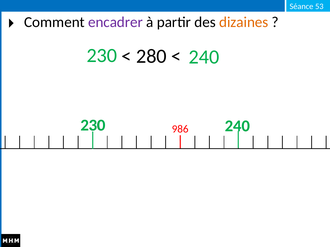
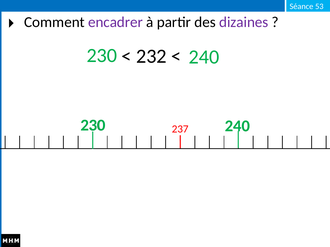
dizaines colour: orange -> purple (244, 22)
280: 280 -> 232 (151, 56)
986: 986 -> 237 (180, 129)
